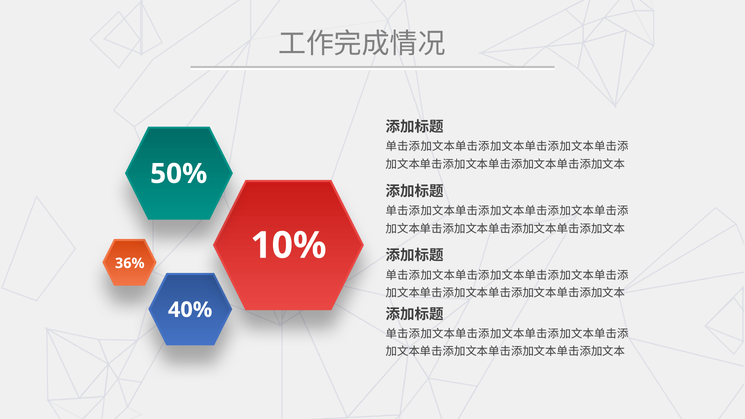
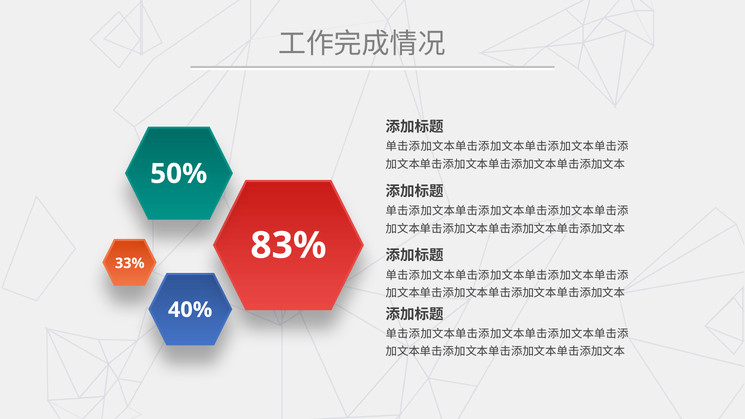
10%: 10% -> 83% (288, 246)
36%: 36% -> 33% (130, 263)
